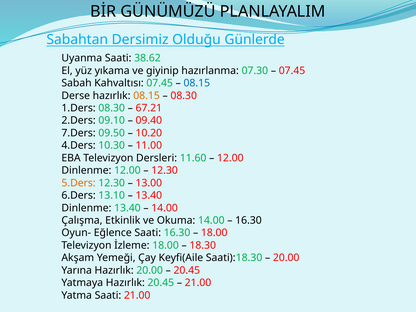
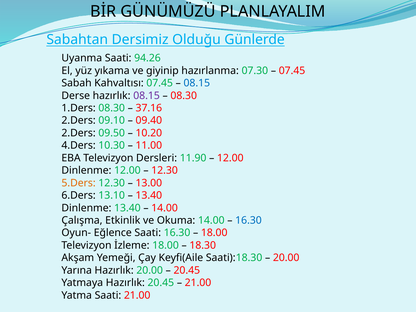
38.62: 38.62 -> 94.26 (147, 58)
08.15 colour: orange -> purple (147, 96)
67.21: 67.21 -> 37.16 (149, 108)
7.Ders: 7.Ders -> 2.Ders (79, 133)
11.60: 11.60 -> 11.90 (193, 158)
16.30 colour: black -> blue (248, 220)
